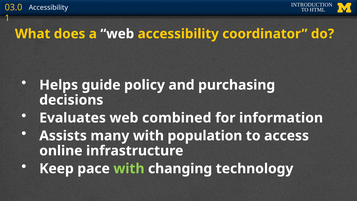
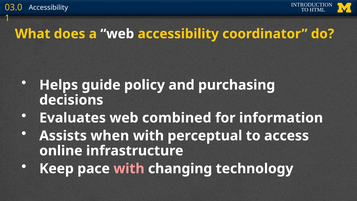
many: many -> when (110, 136)
population: population -> perceptual (205, 136)
with colour: light green -> pink (129, 168)
